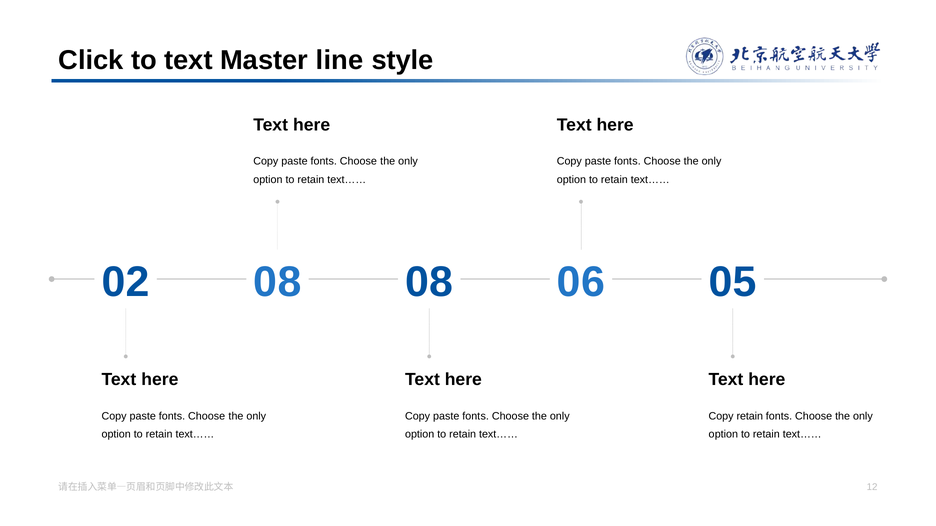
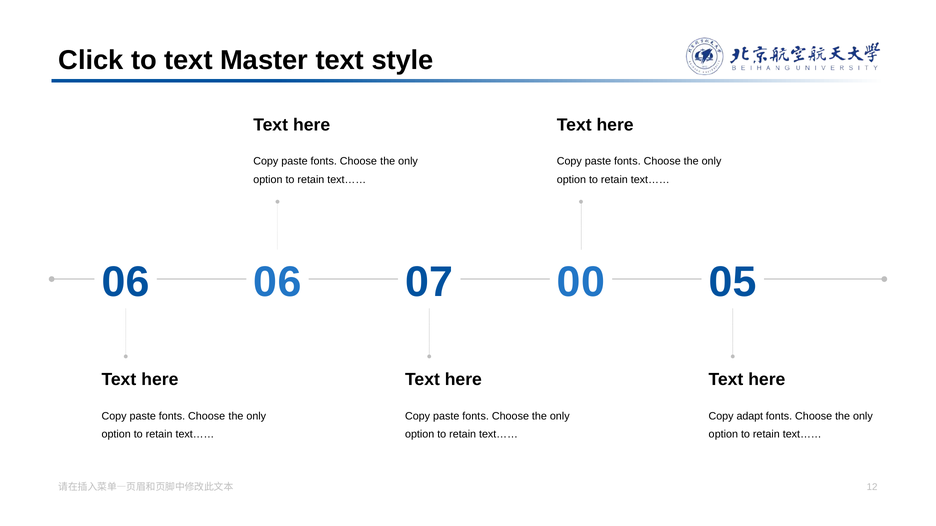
Master line: line -> text (340, 61)
2: 2 -> 6 (138, 282)
8: 8 -> 6 (289, 282)
8: 8 -> 7 (441, 282)
0 6: 6 -> 0 (593, 282)
Copy retain: retain -> adapt (750, 416)
